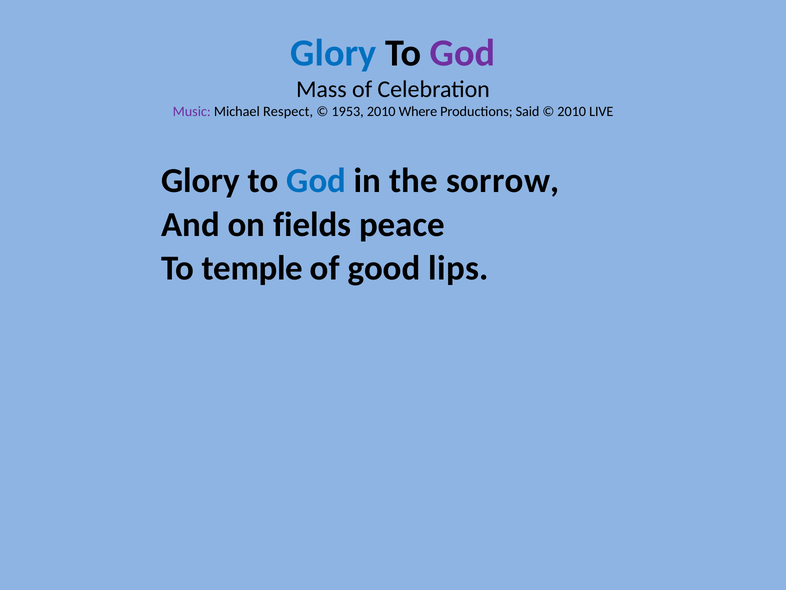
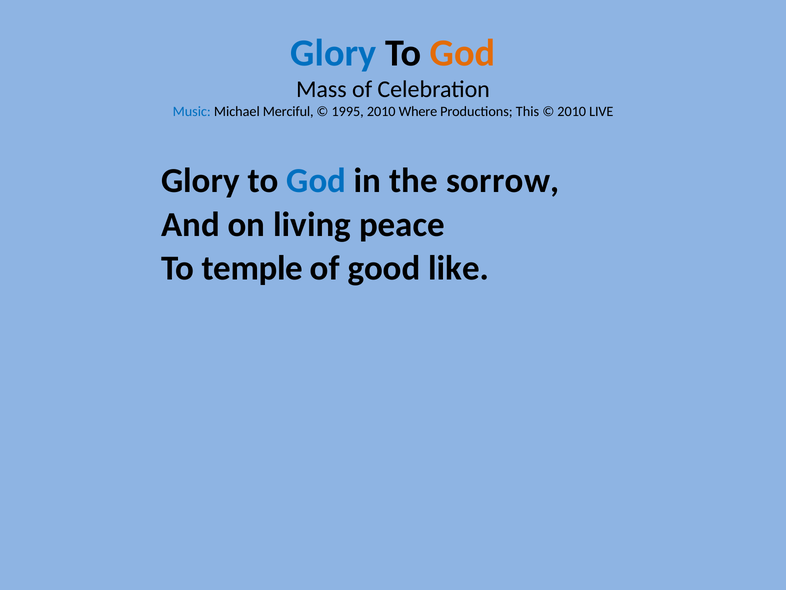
God colour: purple -> orange (463, 53)
Music colour: purple -> blue (192, 112)
Respect: Respect -> Merciful (288, 112)
1953: 1953 -> 1995 (348, 112)
Said: Said -> This (527, 112)
fields: fields -> living (312, 224)
lips: lips -> like (459, 268)
